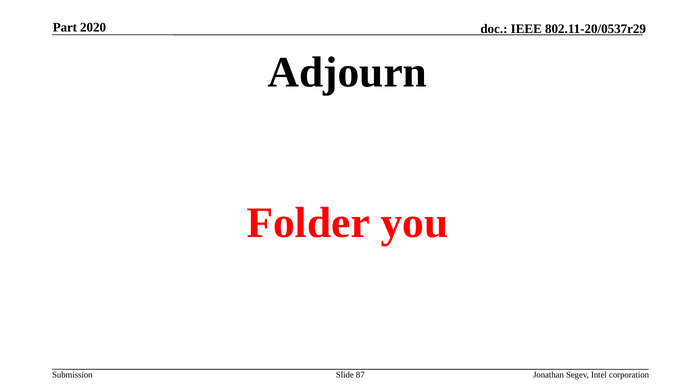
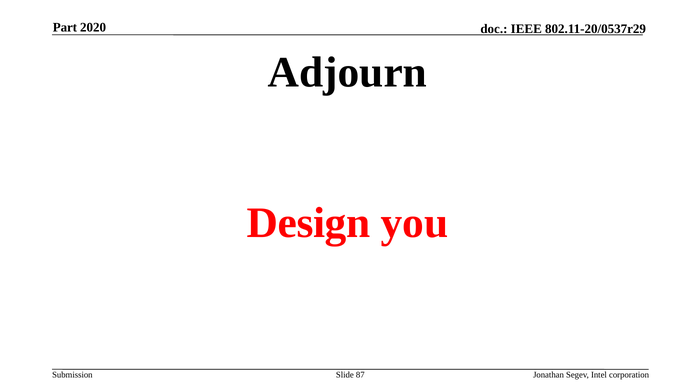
Folder: Folder -> Design (308, 223)
